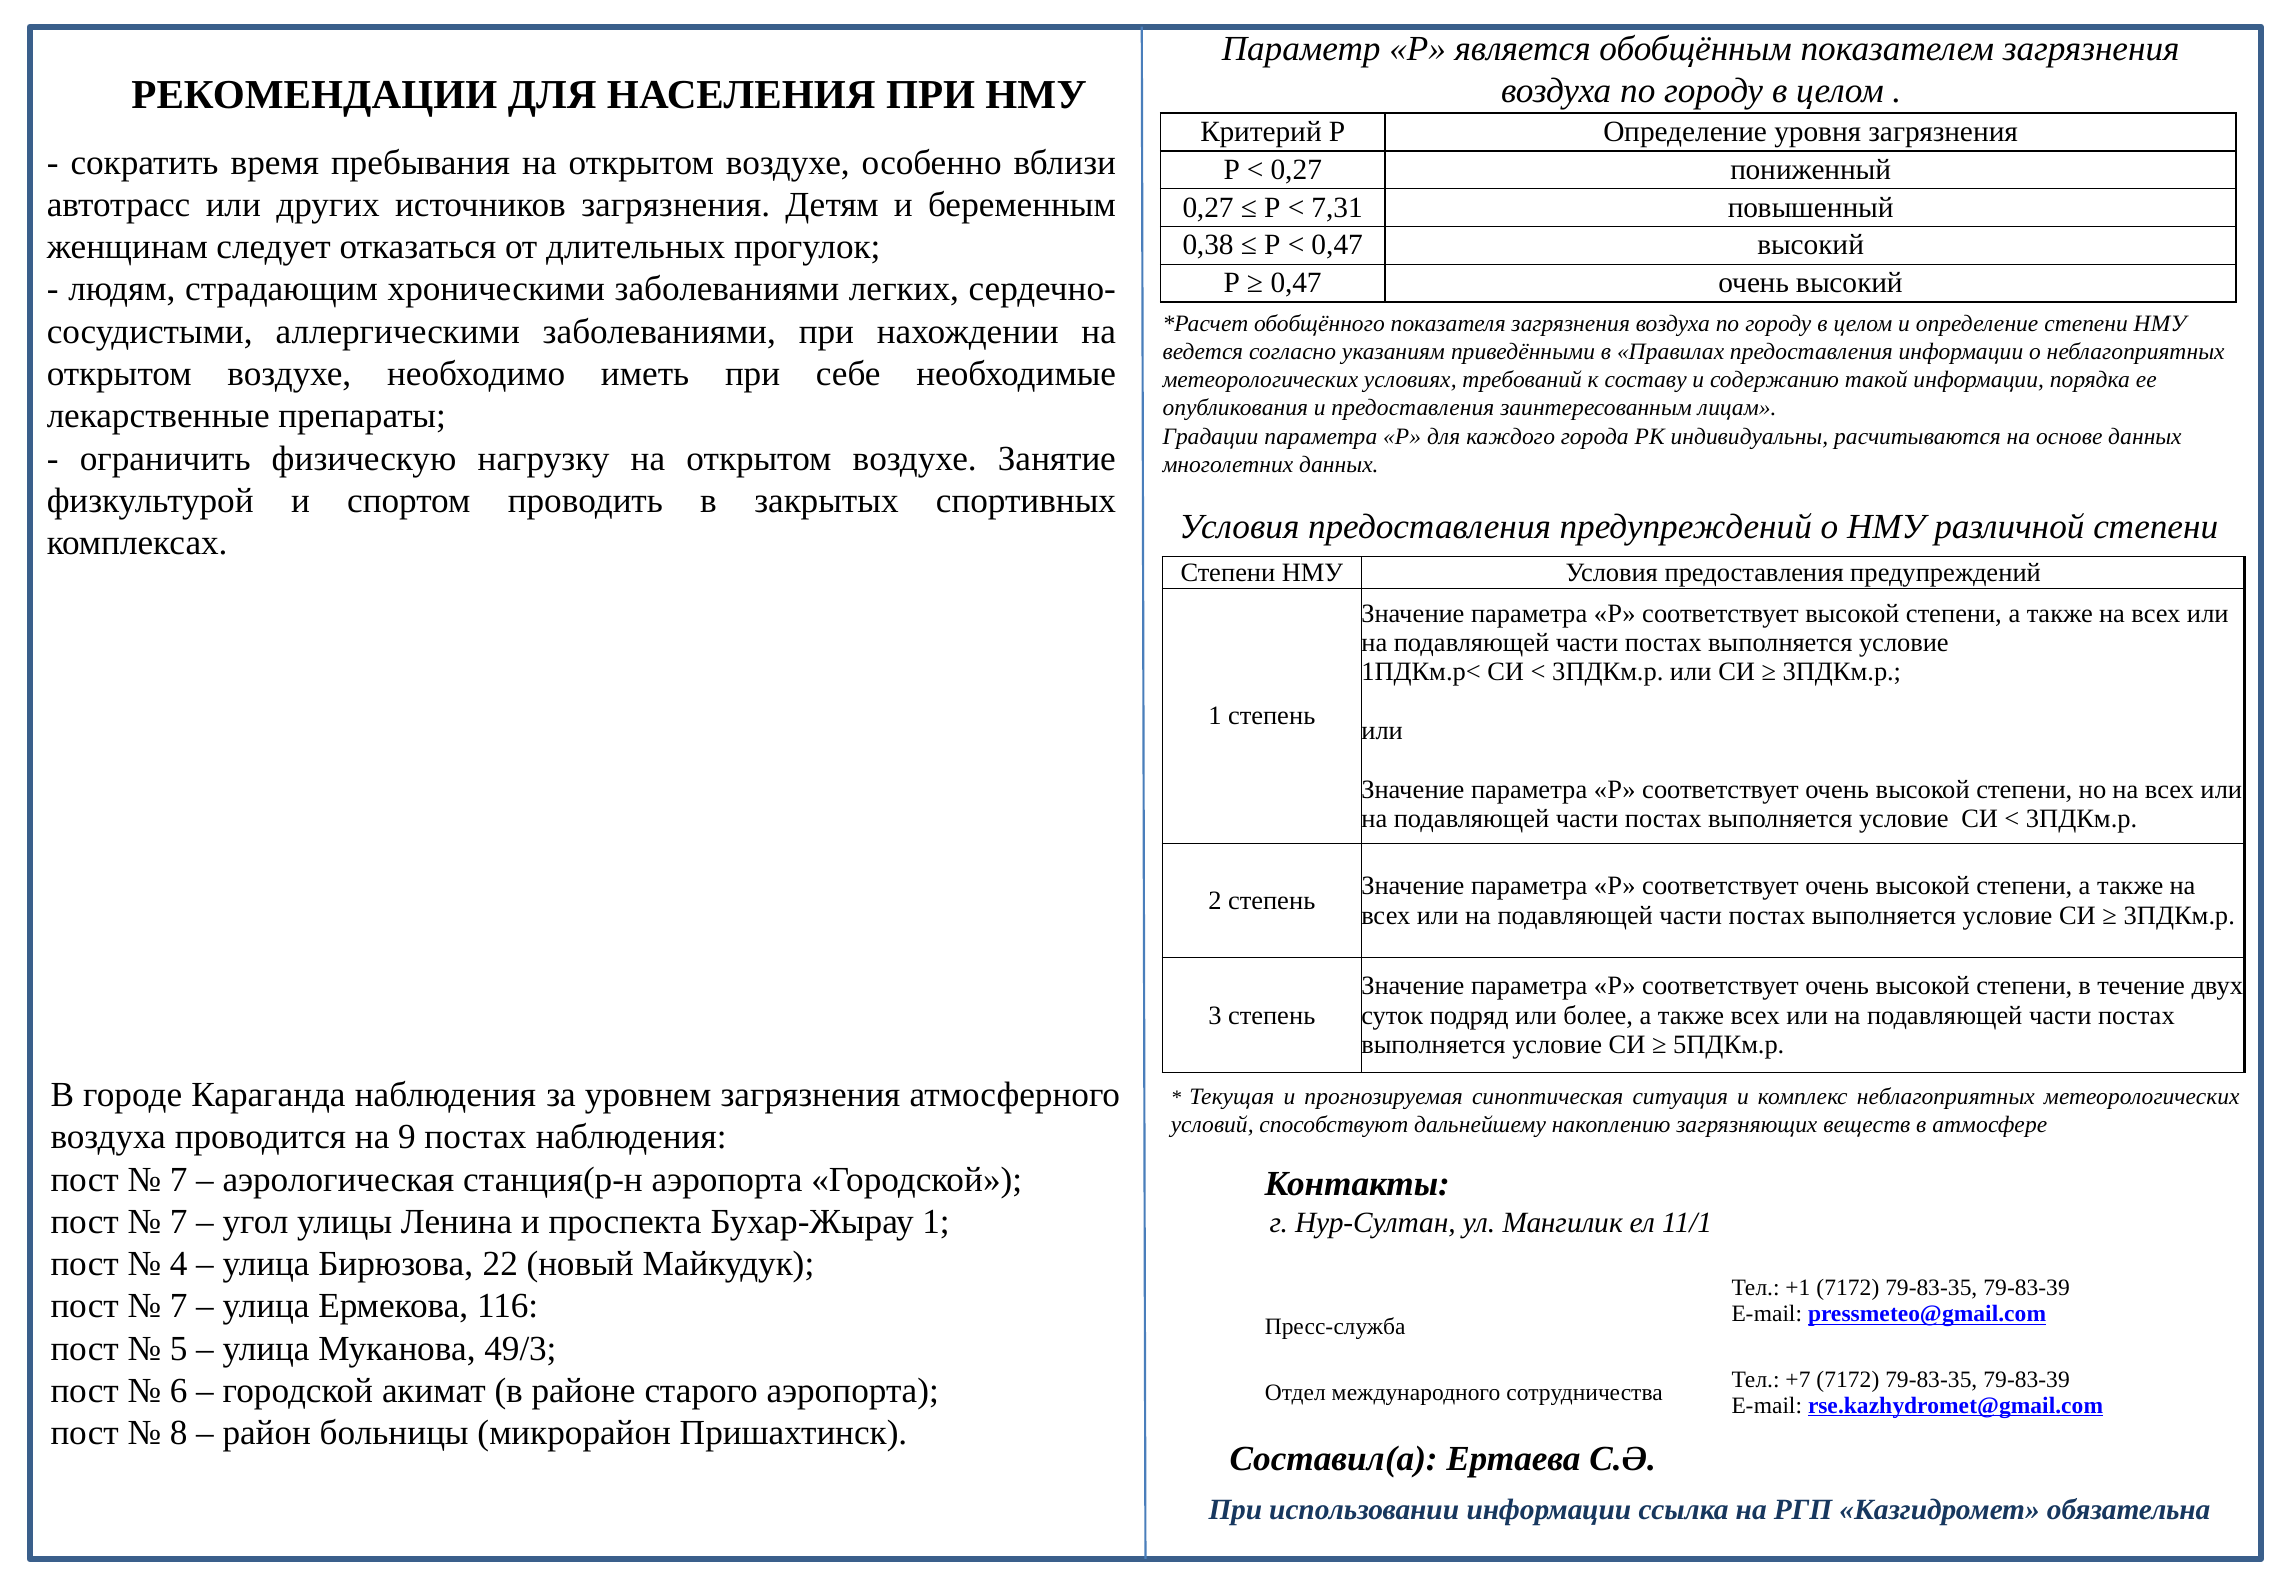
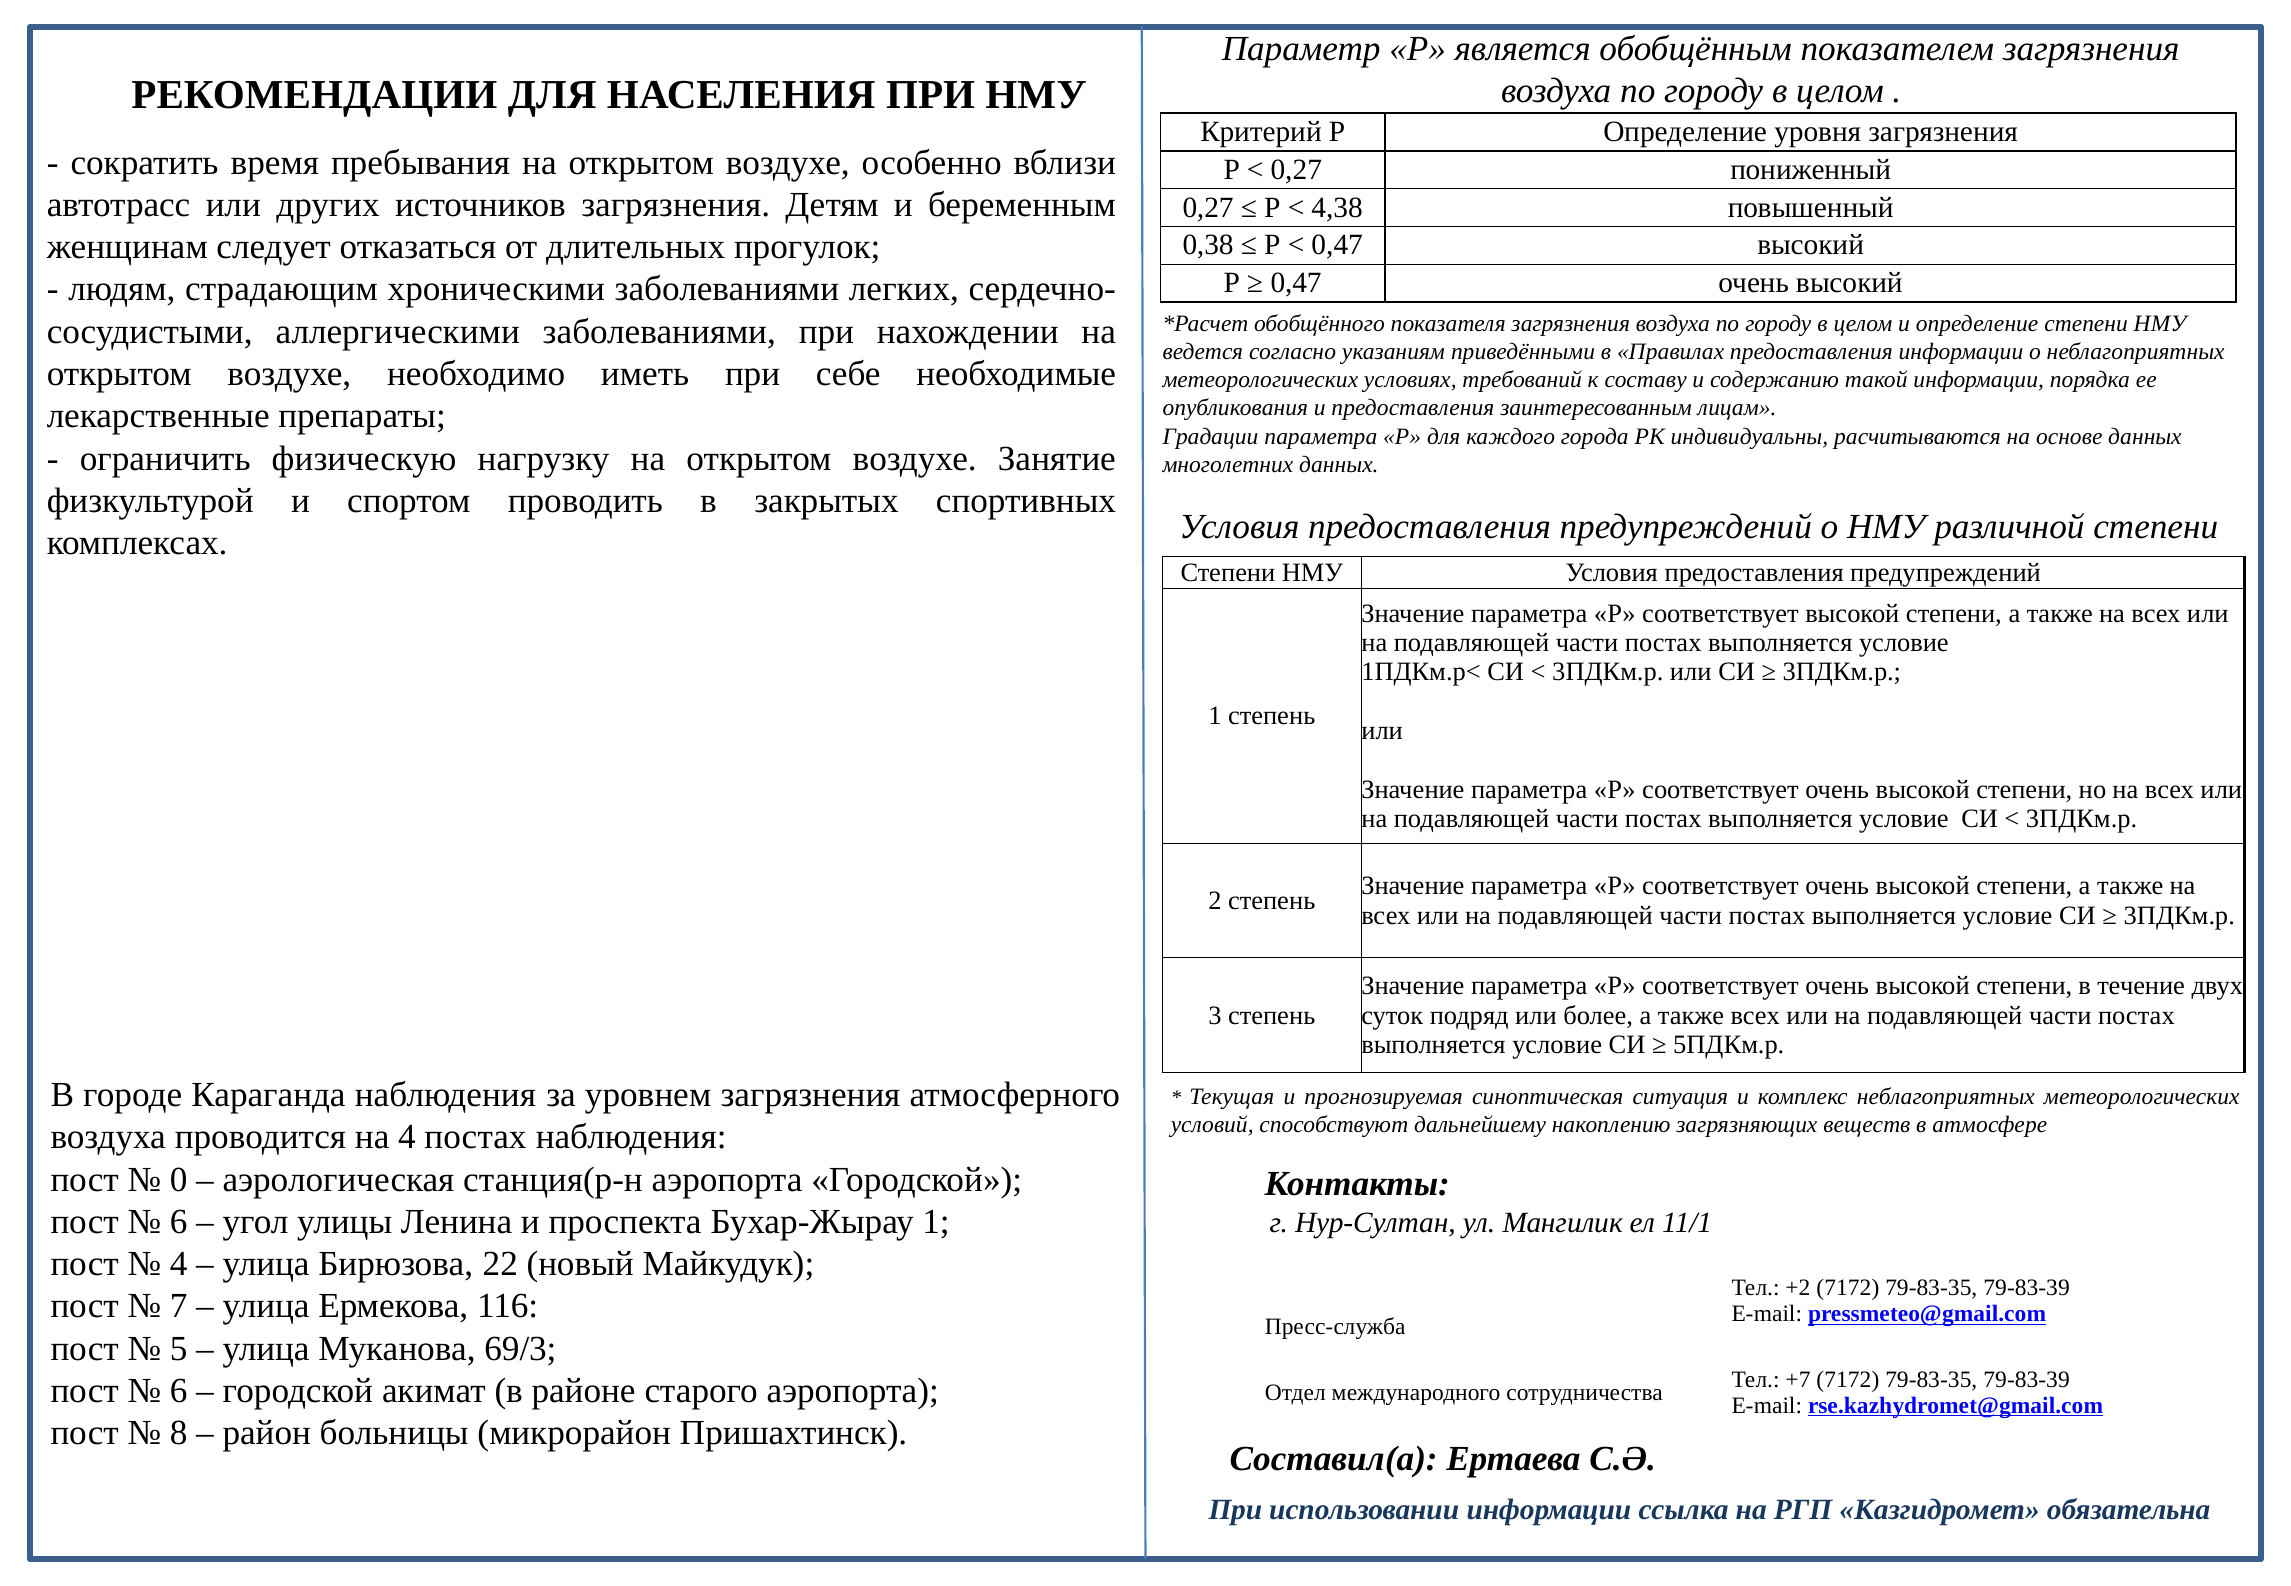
7,31: 7,31 -> 4,38 (1337, 207)
на 9: 9 -> 4 (407, 1137)
7: 7 -> 0 (179, 1179)
7: 7 -> 6 (179, 1222)
+1: +1 -> +2 (1798, 1288)
49/3: 49/3 -> 69/3 (520, 1349)
